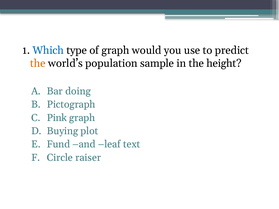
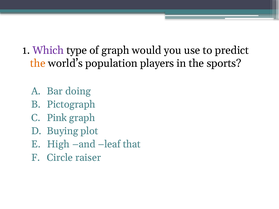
Which colour: blue -> purple (48, 50)
sample: sample -> players (157, 63)
height: height -> sports (224, 63)
Fund: Fund -> High (58, 144)
text: text -> that (132, 144)
